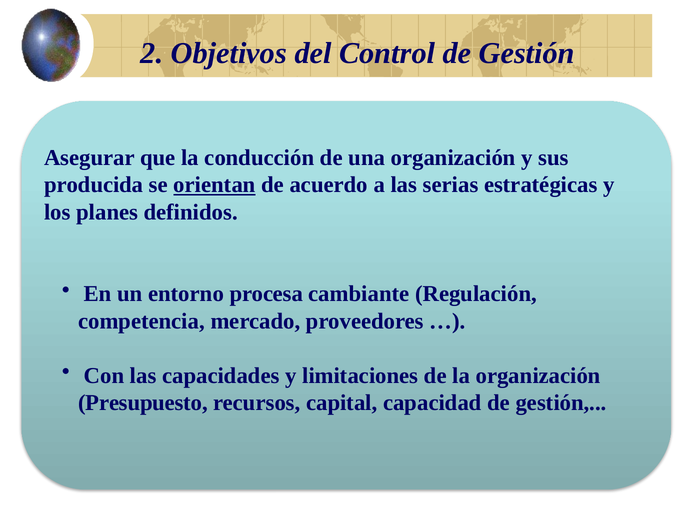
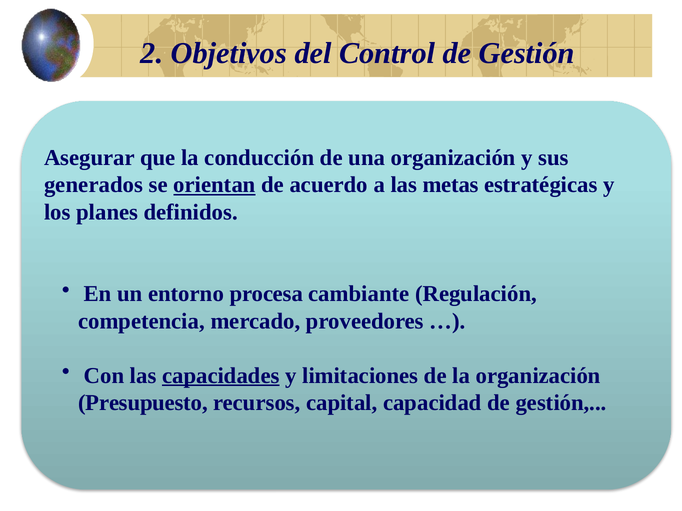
producida: producida -> generados (94, 185)
serias: serias -> metas (451, 185)
capacidades underline: none -> present (221, 376)
